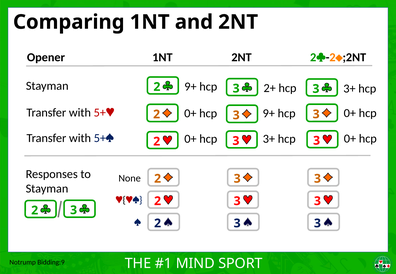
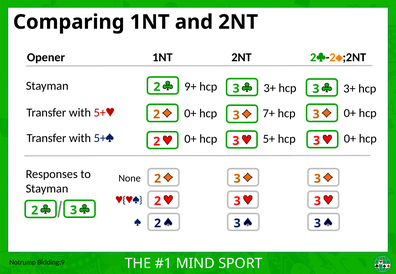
9+ hcp 3 2+: 2+ -> 3+ (270, 88)
3 9+: 9+ -> 7+ (269, 113)
5+ 3+: 3+ -> 5+ (269, 139)
